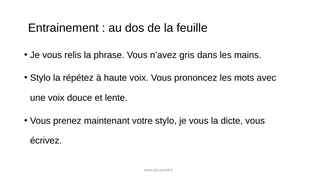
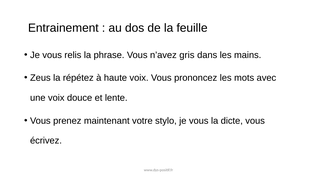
Stylo: Stylo -> Zeus (40, 78)
